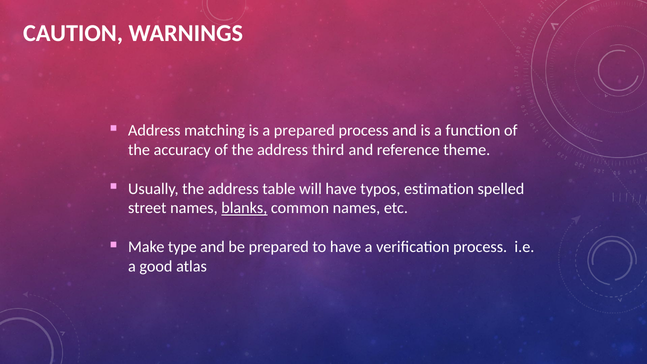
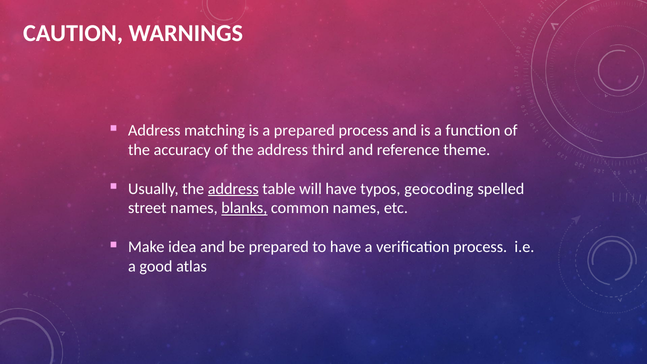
address underline: none -> present (233, 189)
estimation: estimation -> geocoding (439, 189)
type: type -> idea (182, 247)
